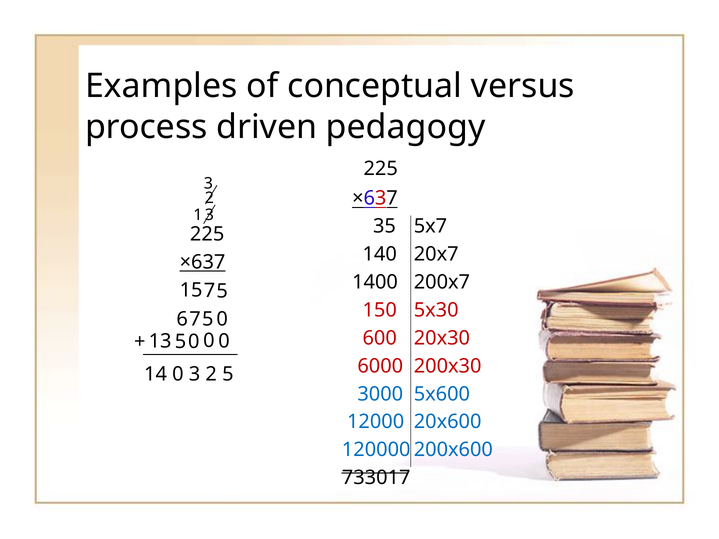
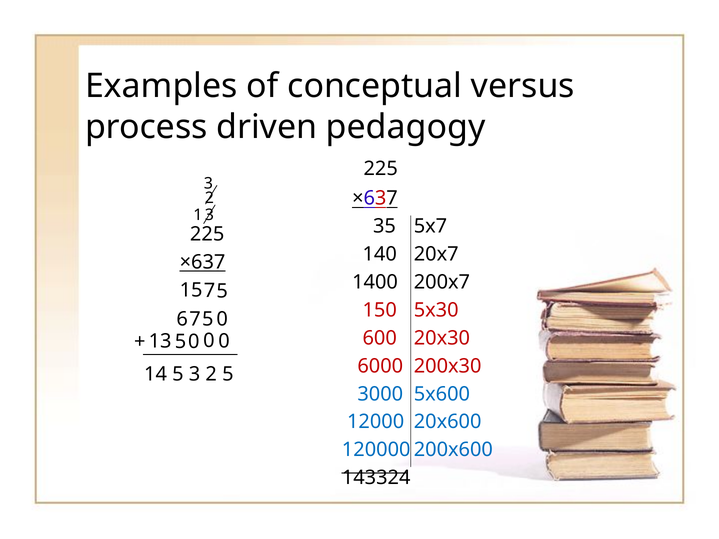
14 0: 0 -> 5 (178, 374)
733017: 733017 -> 143324 (376, 478)
